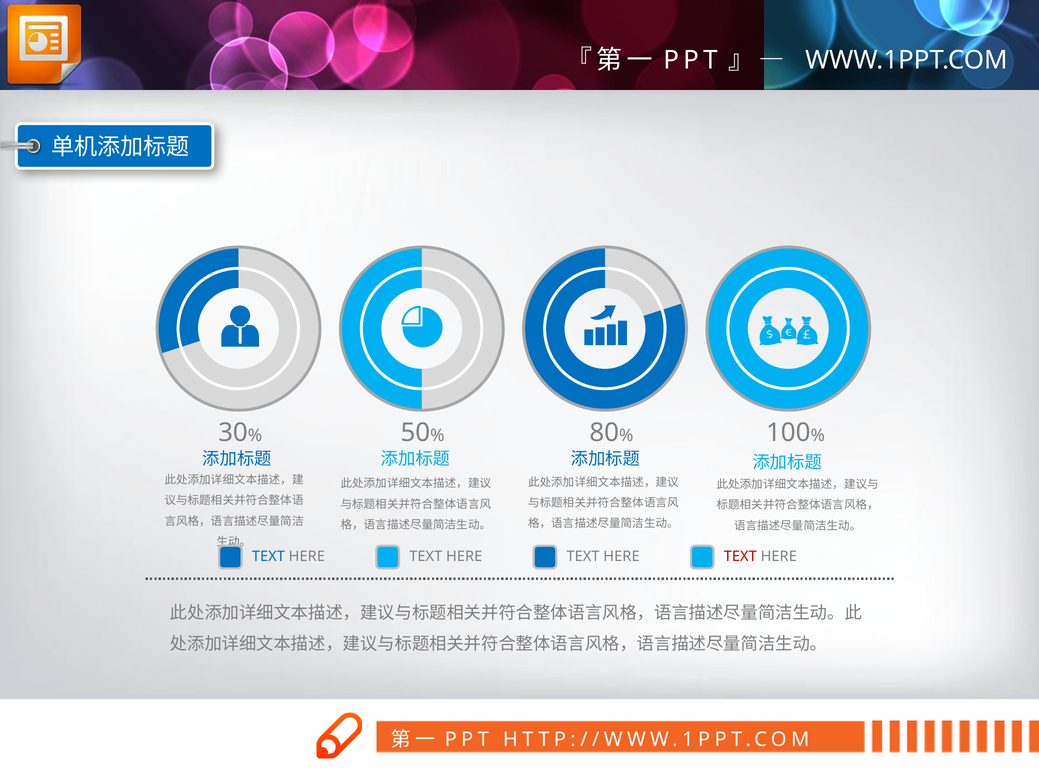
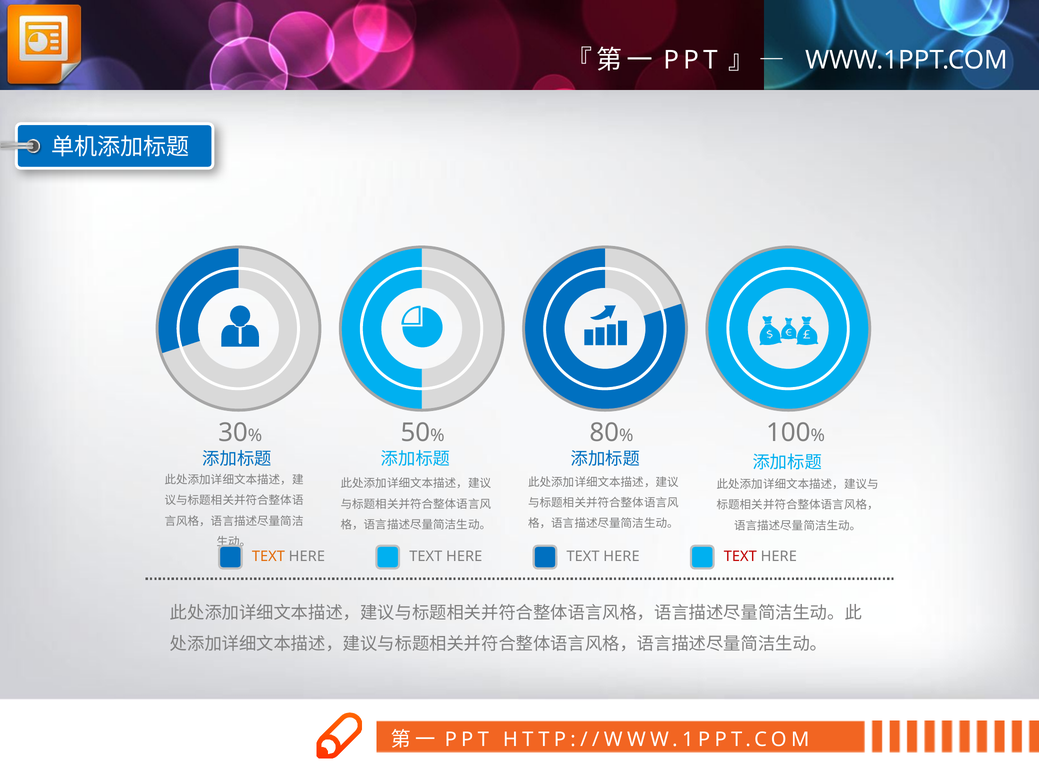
TEXT colour: blue -> orange (268, 556)
